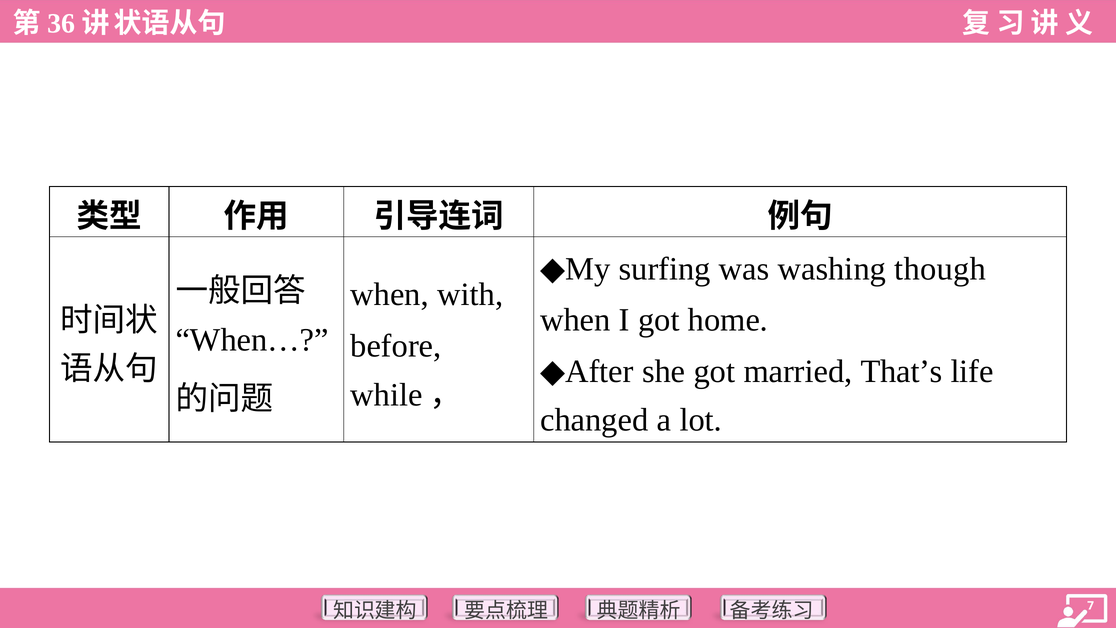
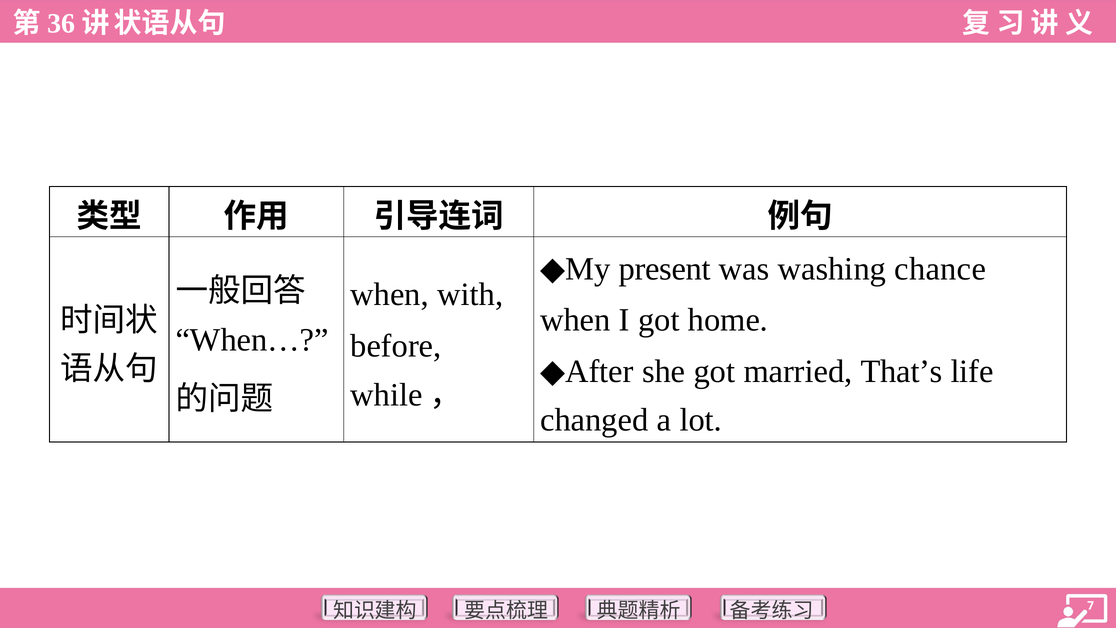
surfing: surfing -> present (665, 269)
though: though -> chance (940, 269)
